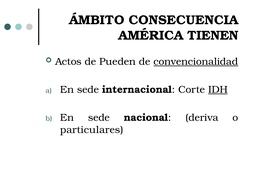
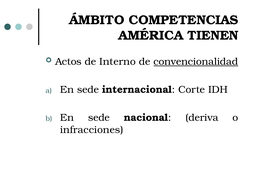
CONSECUENCIA: CONSECUENCIA -> COMPETENCIAS (183, 20)
Pueden: Pueden -> Interno (117, 62)
IDH underline: present -> none (218, 90)
particulares: particulares -> infracciones (92, 130)
